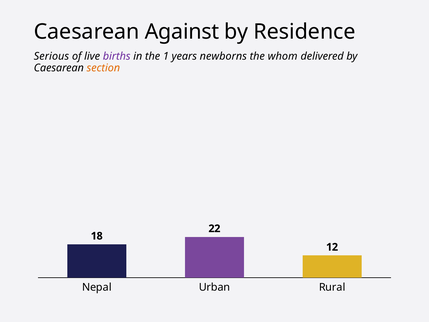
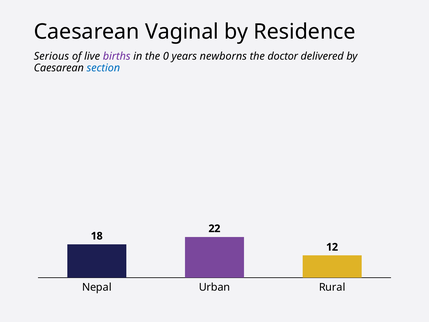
Against: Against -> Vaginal (182, 32)
1: 1 -> 0 (166, 56)
whom: whom -> doctor (283, 56)
section colour: orange -> blue (103, 68)
